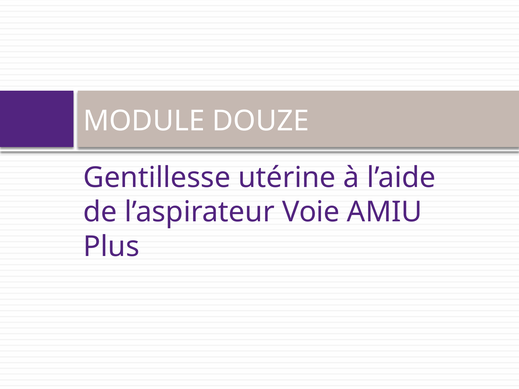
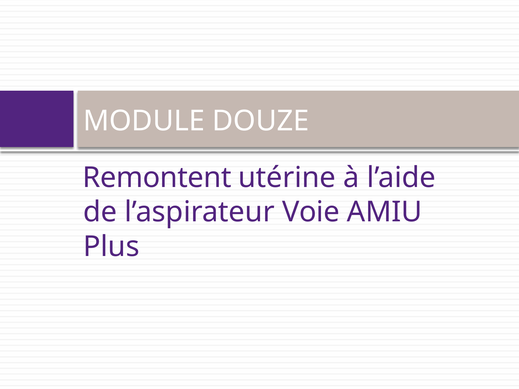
Gentillesse: Gentillesse -> Remontent (157, 178)
